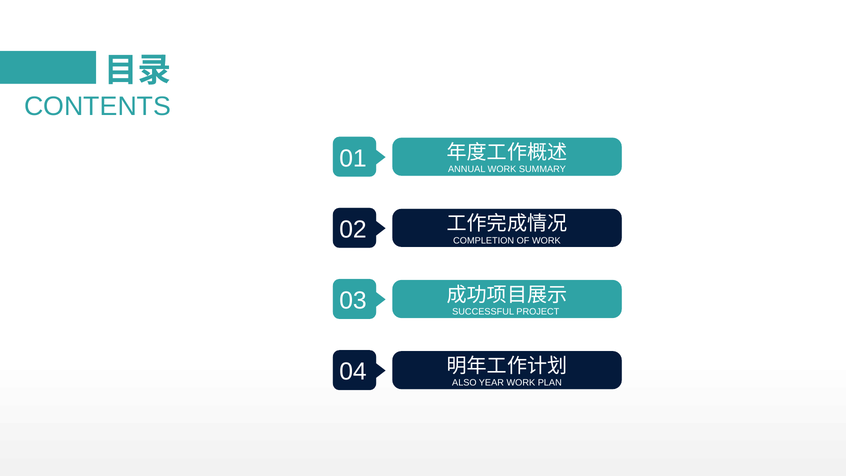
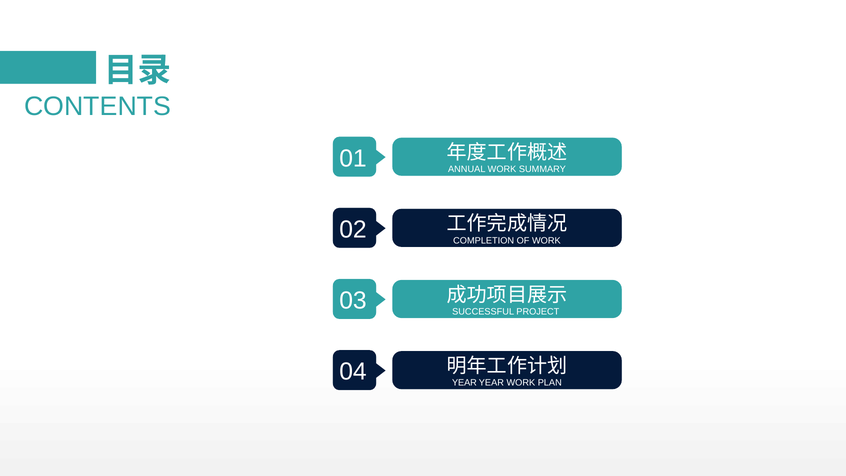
ALSO: ALSO -> YEAR (464, 383)
